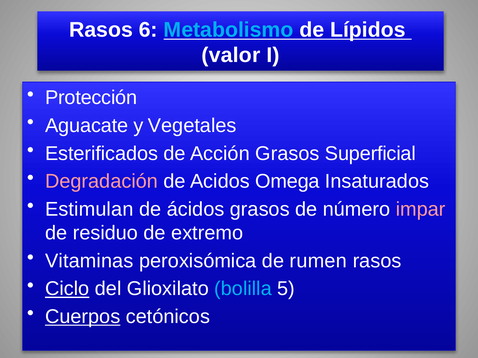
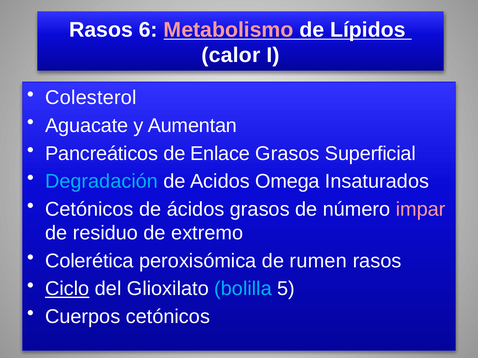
Metabolismo colour: light blue -> pink (229, 30)
valor: valor -> calor (231, 55)
Protección: Protección -> Colesterol (91, 98)
Vegetales: Vegetales -> Aumentan (192, 126)
Esterificados: Esterificados -> Pancreáticos (102, 154)
Acción: Acción -> Enlace (220, 154)
Degradación colour: pink -> light blue (102, 182)
Estimulan: Estimulan -> Cetónicos (89, 209)
Vitaminas: Vitaminas -> Colerética (89, 261)
Cuerpos underline: present -> none (83, 317)
